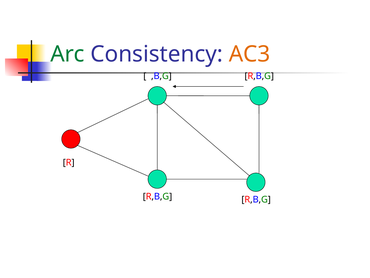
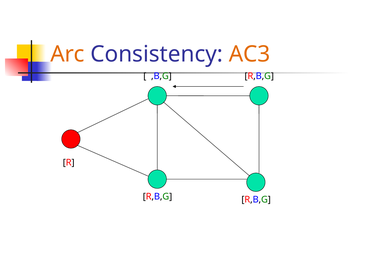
Arc colour: green -> orange (67, 54)
